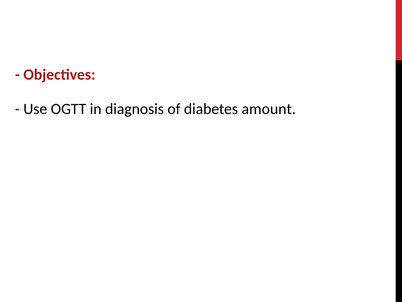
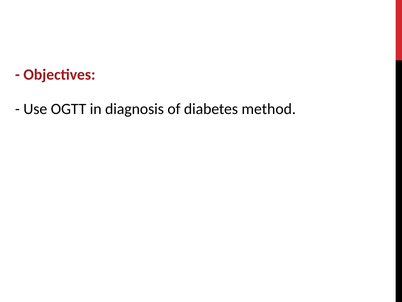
amount: amount -> method (269, 109)
